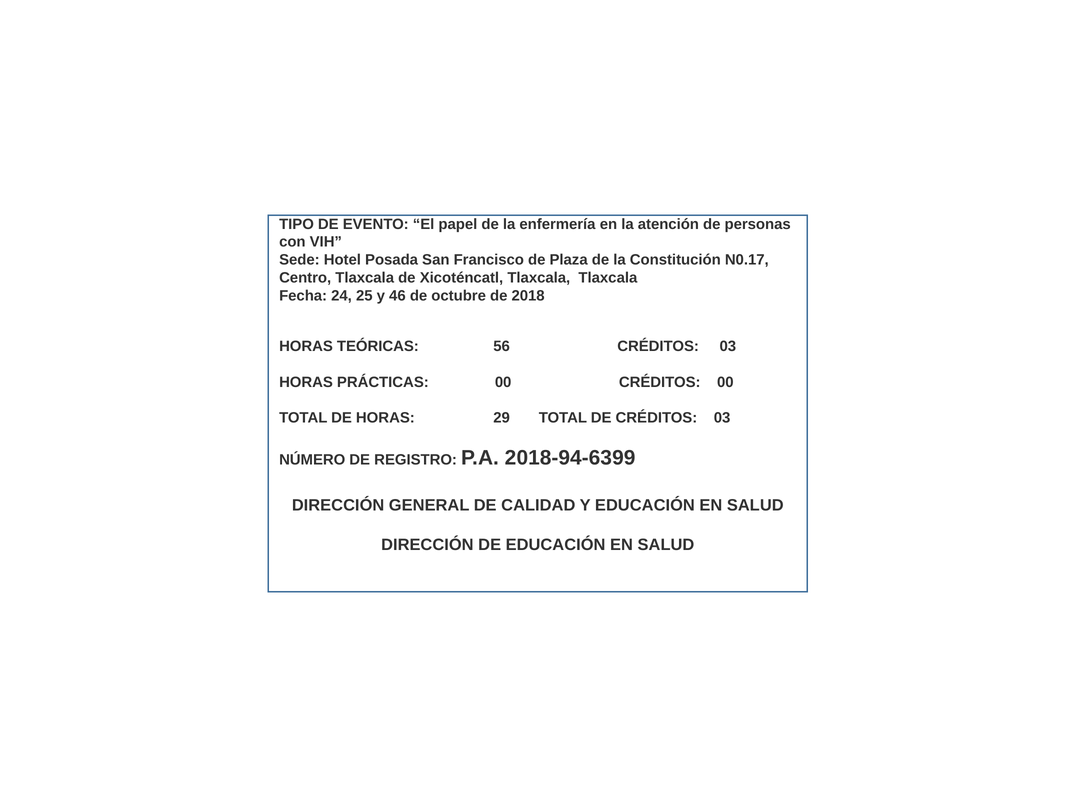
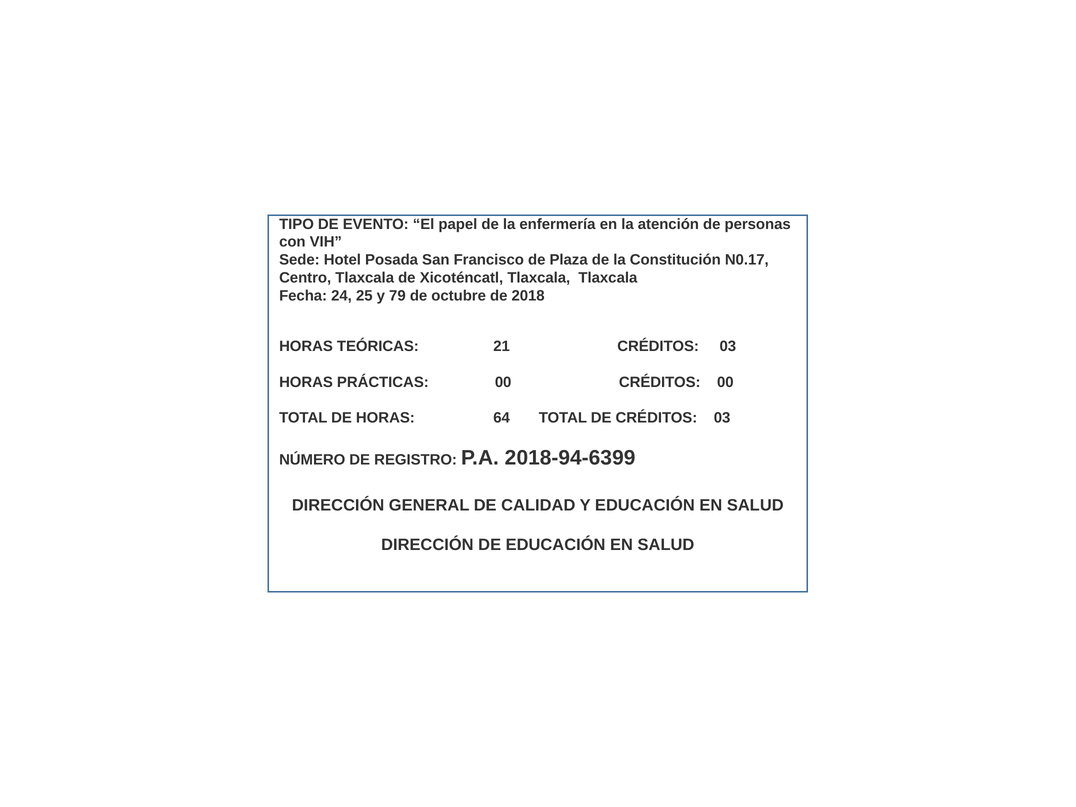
46: 46 -> 79 (397, 296)
56: 56 -> 21 (502, 346)
29: 29 -> 64 (502, 418)
